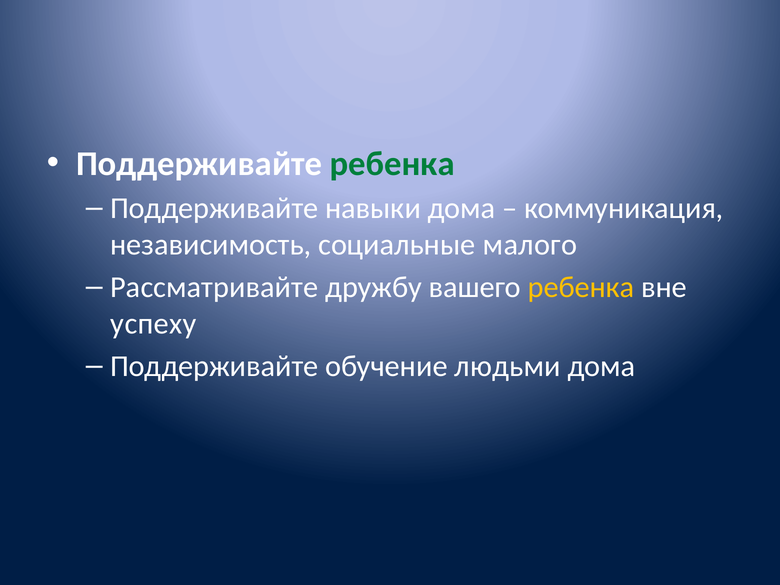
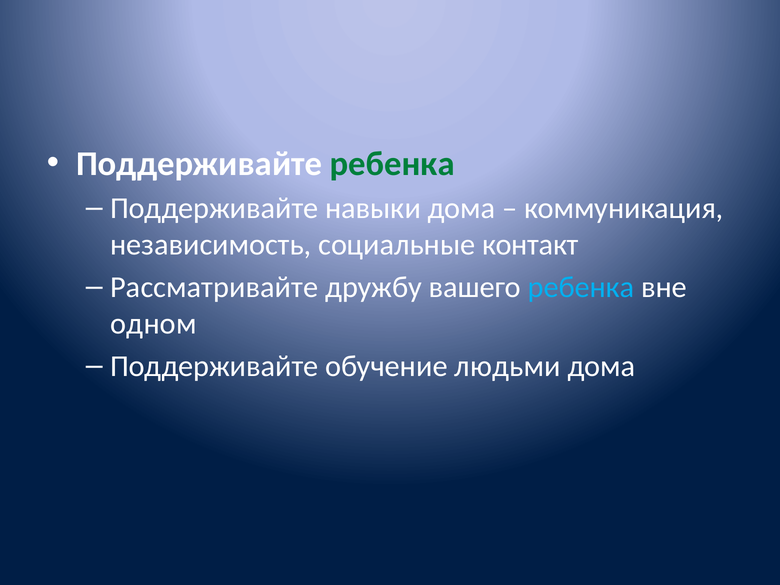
малого: малого -> контакт (530, 245)
ребенка colour: yellow -> light blue (581, 287)
успеху: успеху -> одном (153, 324)
